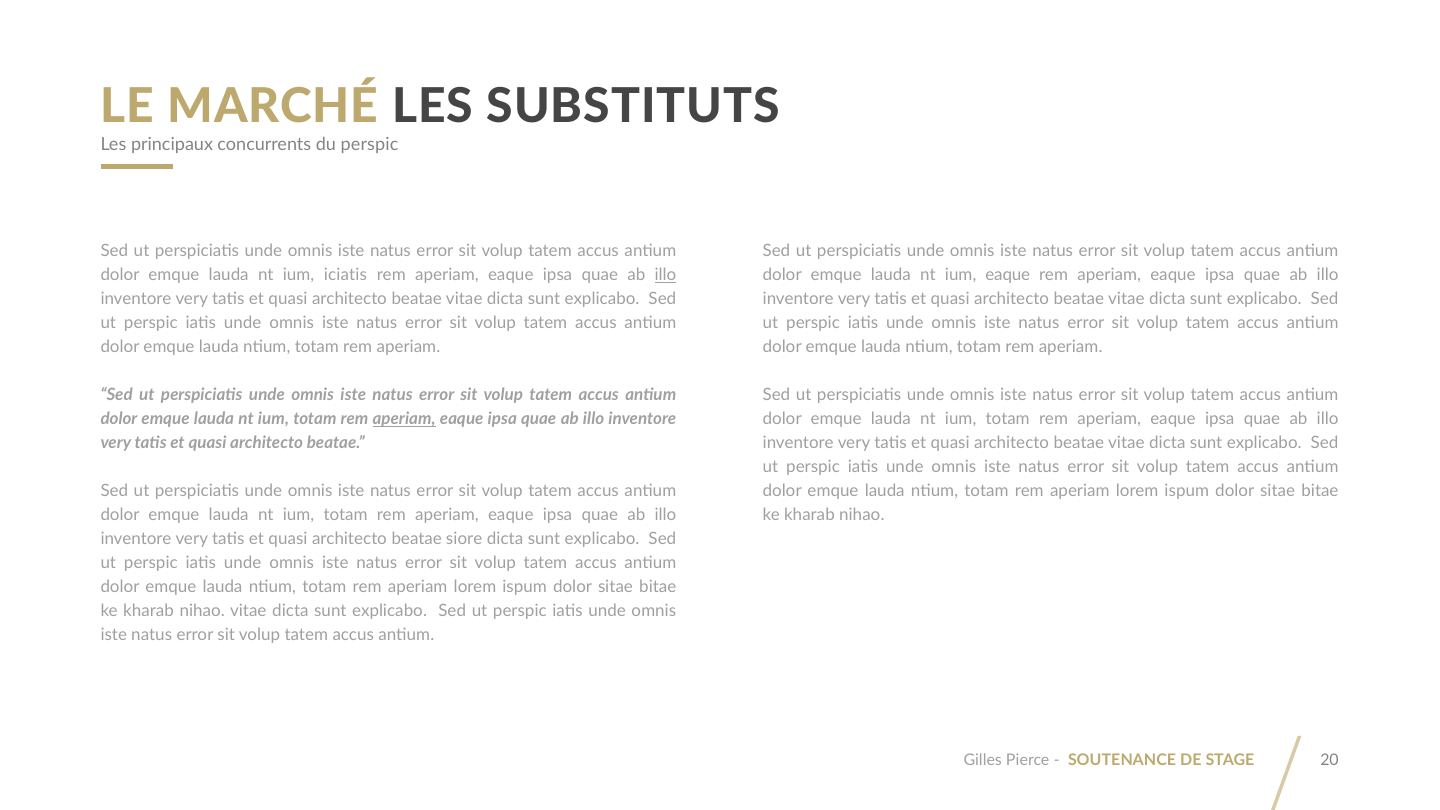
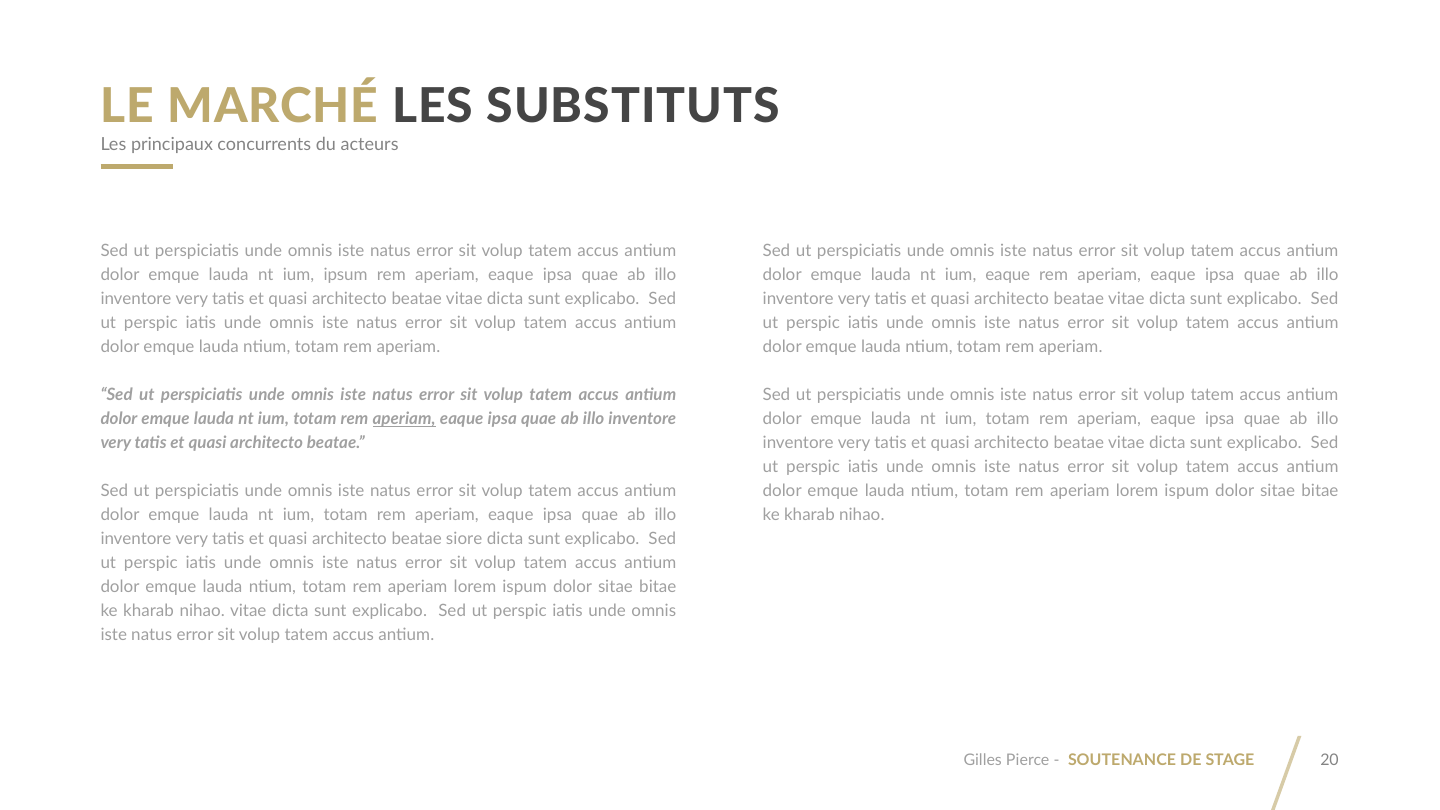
du perspic: perspic -> acteurs (370, 145)
iciatis: iciatis -> ipsum (346, 275)
illo underline: present -> none (665, 275)
